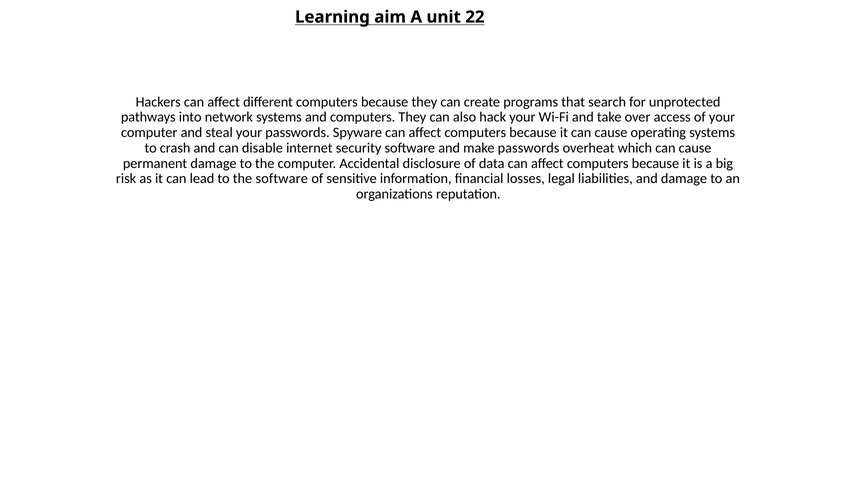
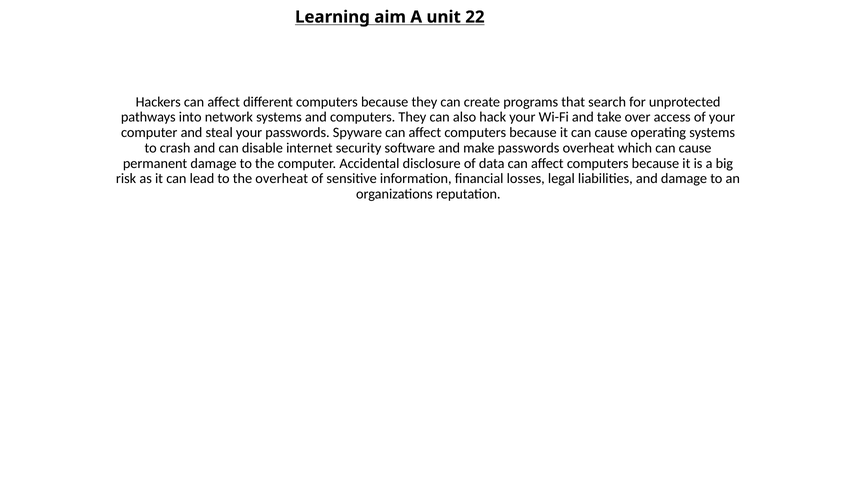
the software: software -> overheat (282, 179)
